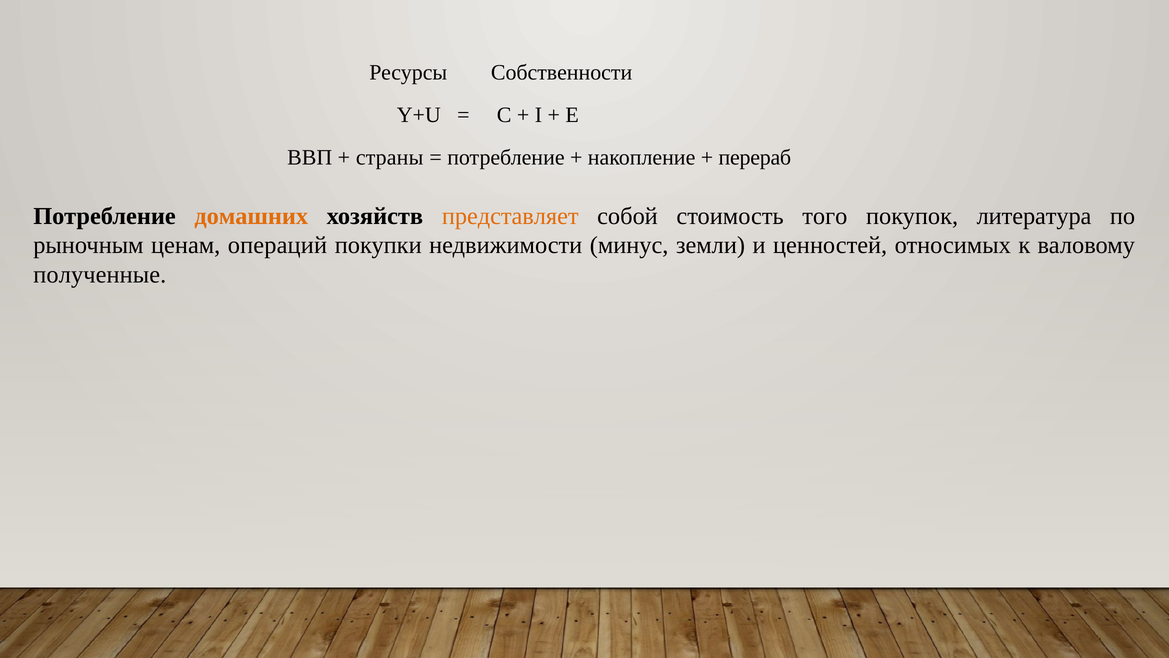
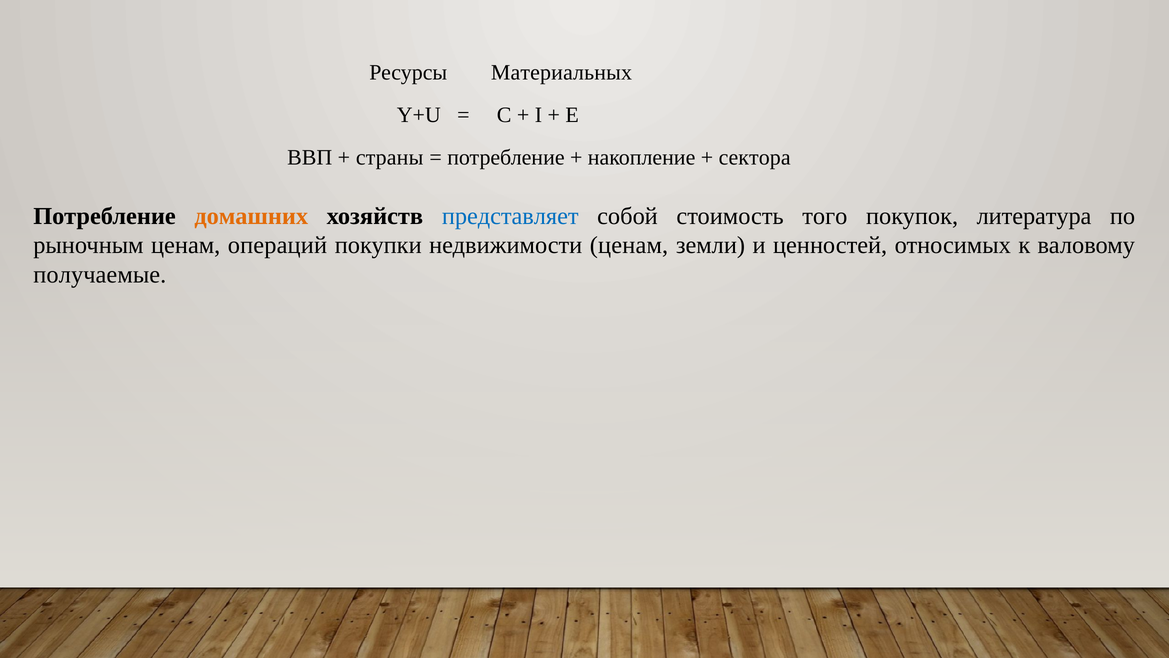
Собственности: Собственности -> Материальных (561, 72)
перераб: перераб -> сектора (755, 157)
представляет colour: orange -> blue (510, 216)
недвижимости минус: минус -> ценам (629, 245)
полученные: полученные -> получаемые (100, 274)
